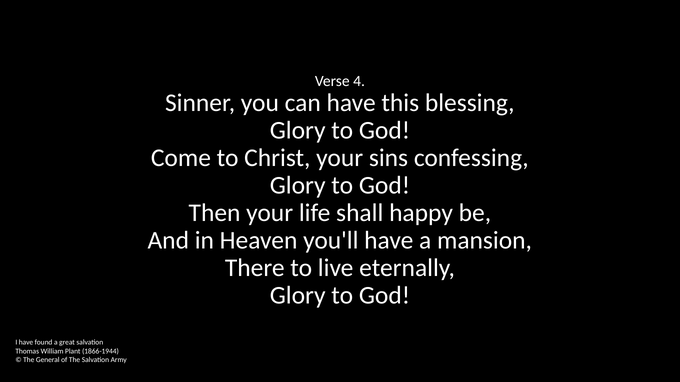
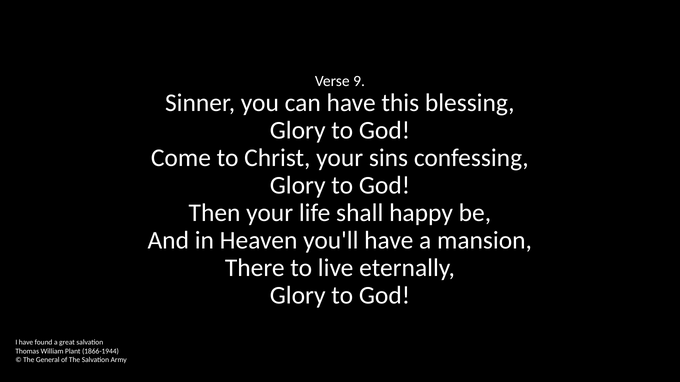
4: 4 -> 9 (359, 81)
